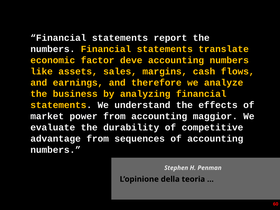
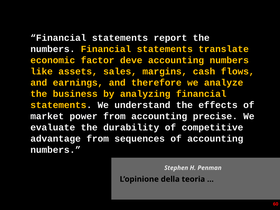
maggior: maggior -> precise (215, 116)
